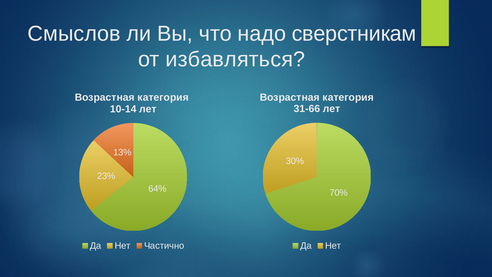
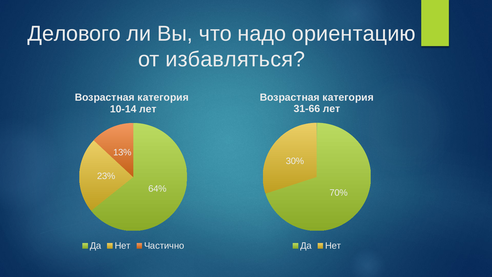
Смыслов: Смыслов -> Делового (74, 34)
сверстникам: сверстникам -> ориентацию (354, 34)
